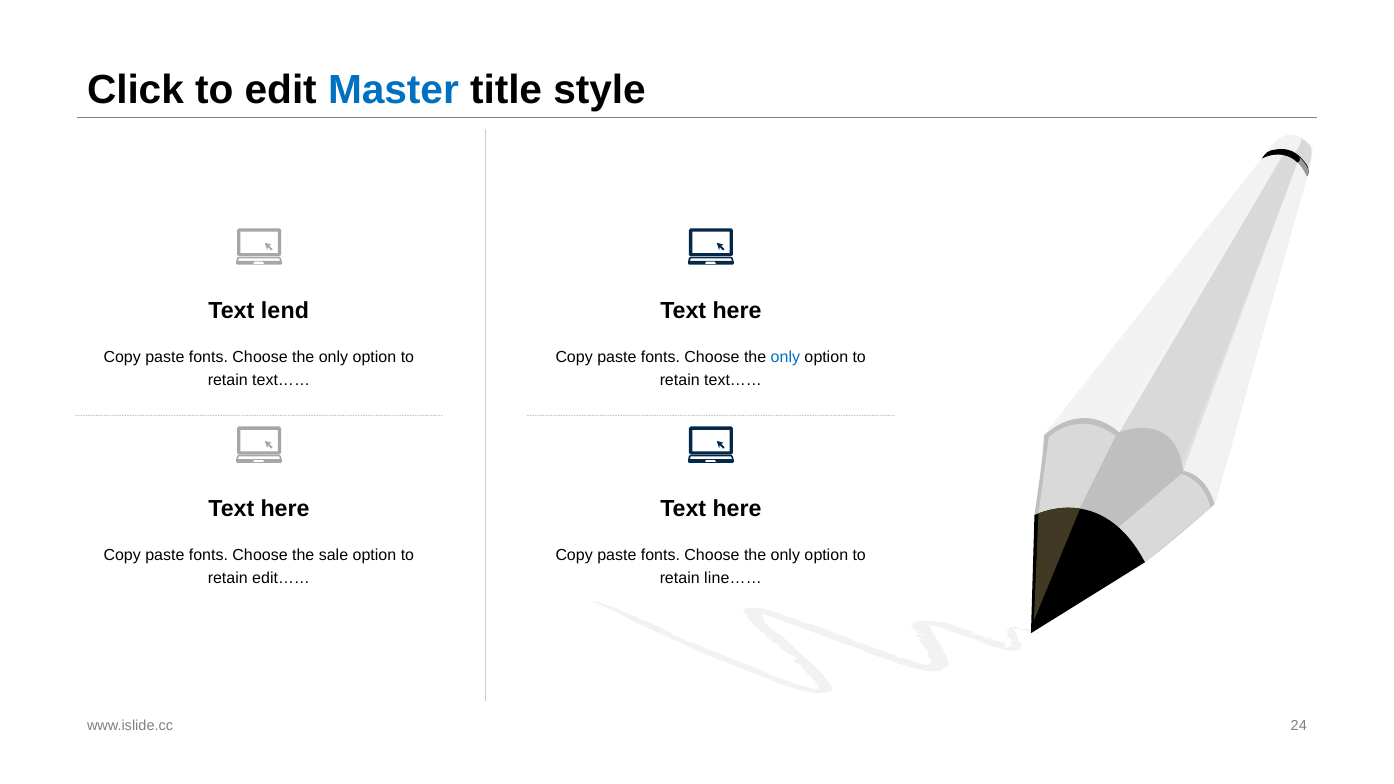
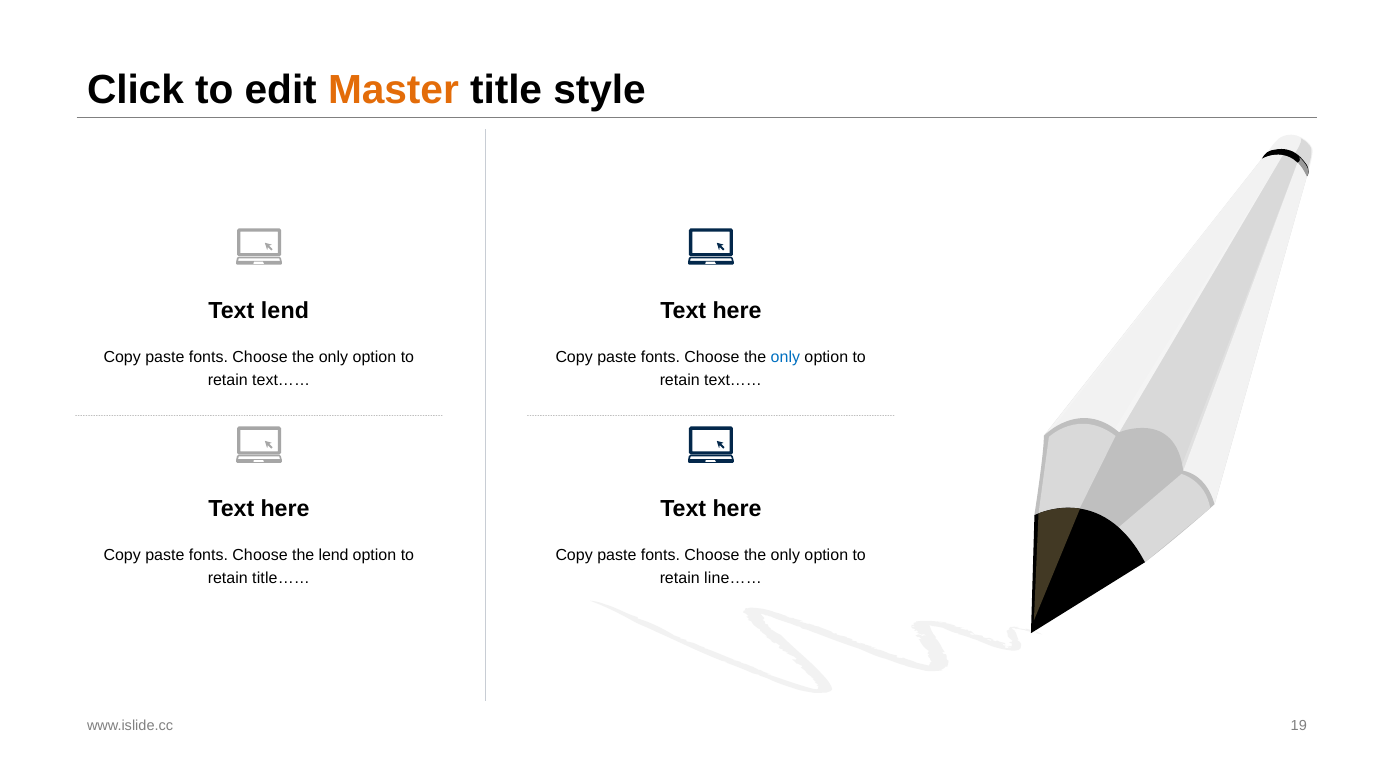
Master colour: blue -> orange (393, 90)
the sale: sale -> lend (334, 555)
edit……: edit…… -> title…… (281, 578)
24: 24 -> 19 (1299, 726)
